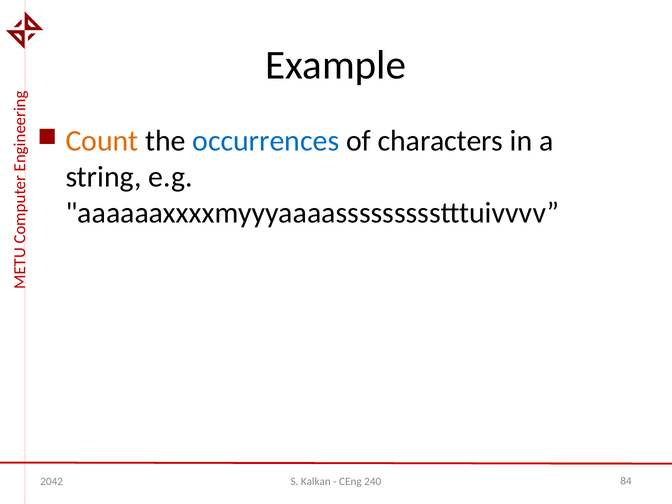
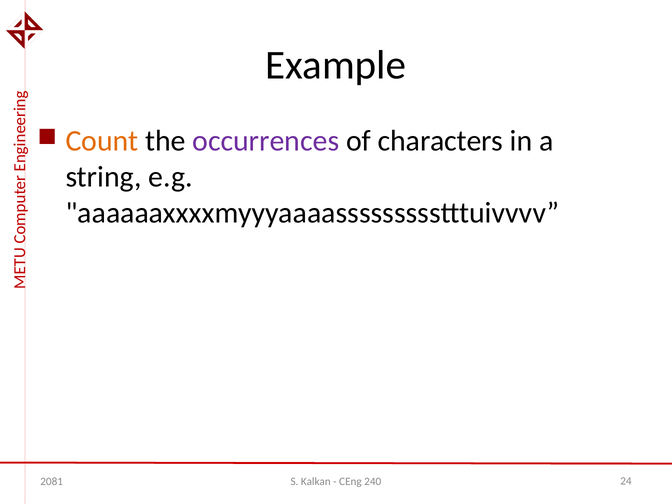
occurrences colour: blue -> purple (266, 141)
2042: 2042 -> 2081 (52, 481)
84: 84 -> 24 (626, 481)
